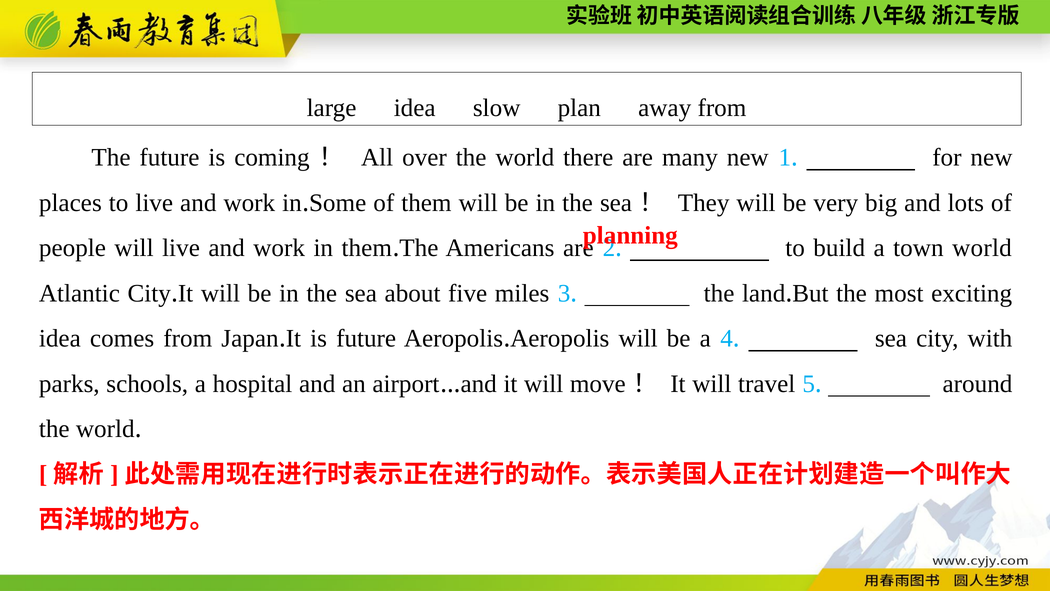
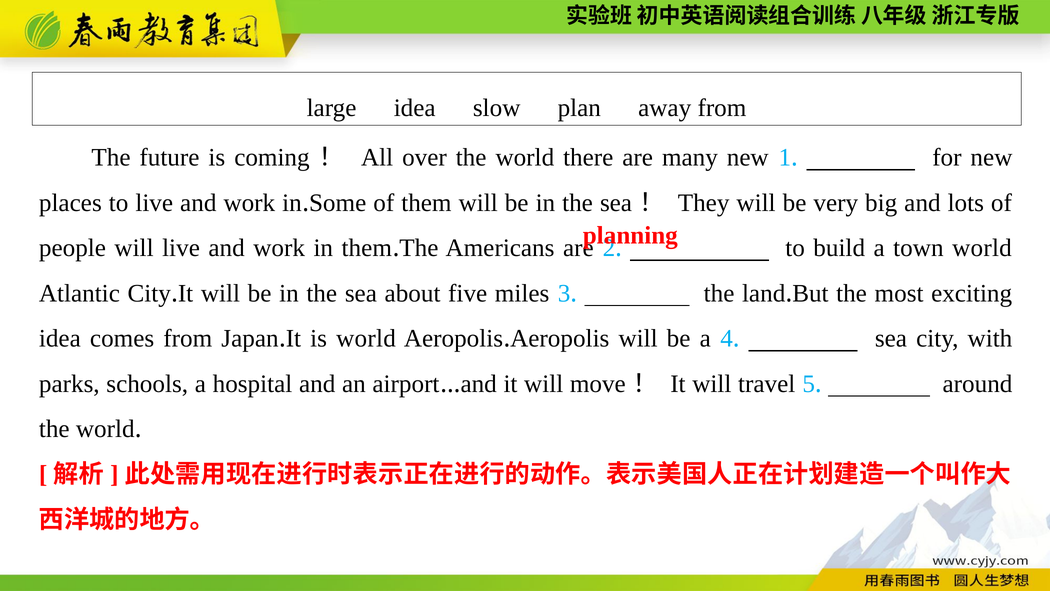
is future: future -> world (366, 338)
